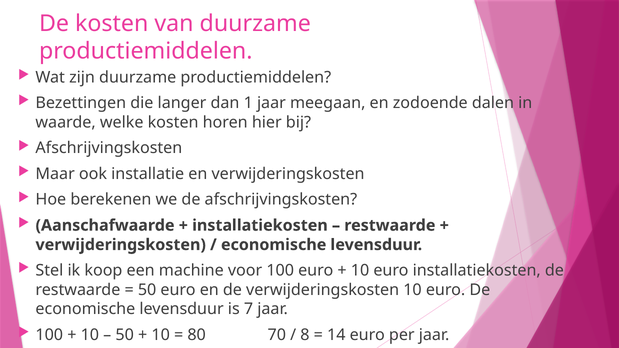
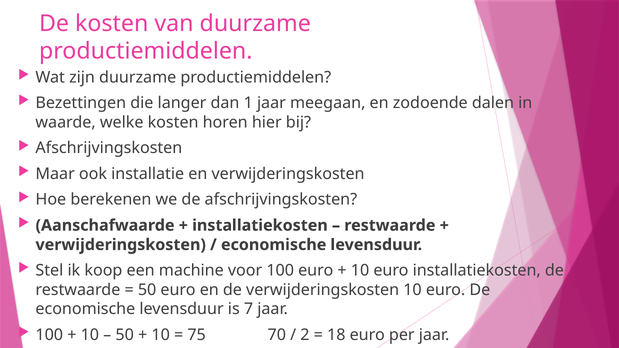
80: 80 -> 75 (197, 335)
8: 8 -> 2 (305, 335)
14: 14 -> 18 (336, 335)
